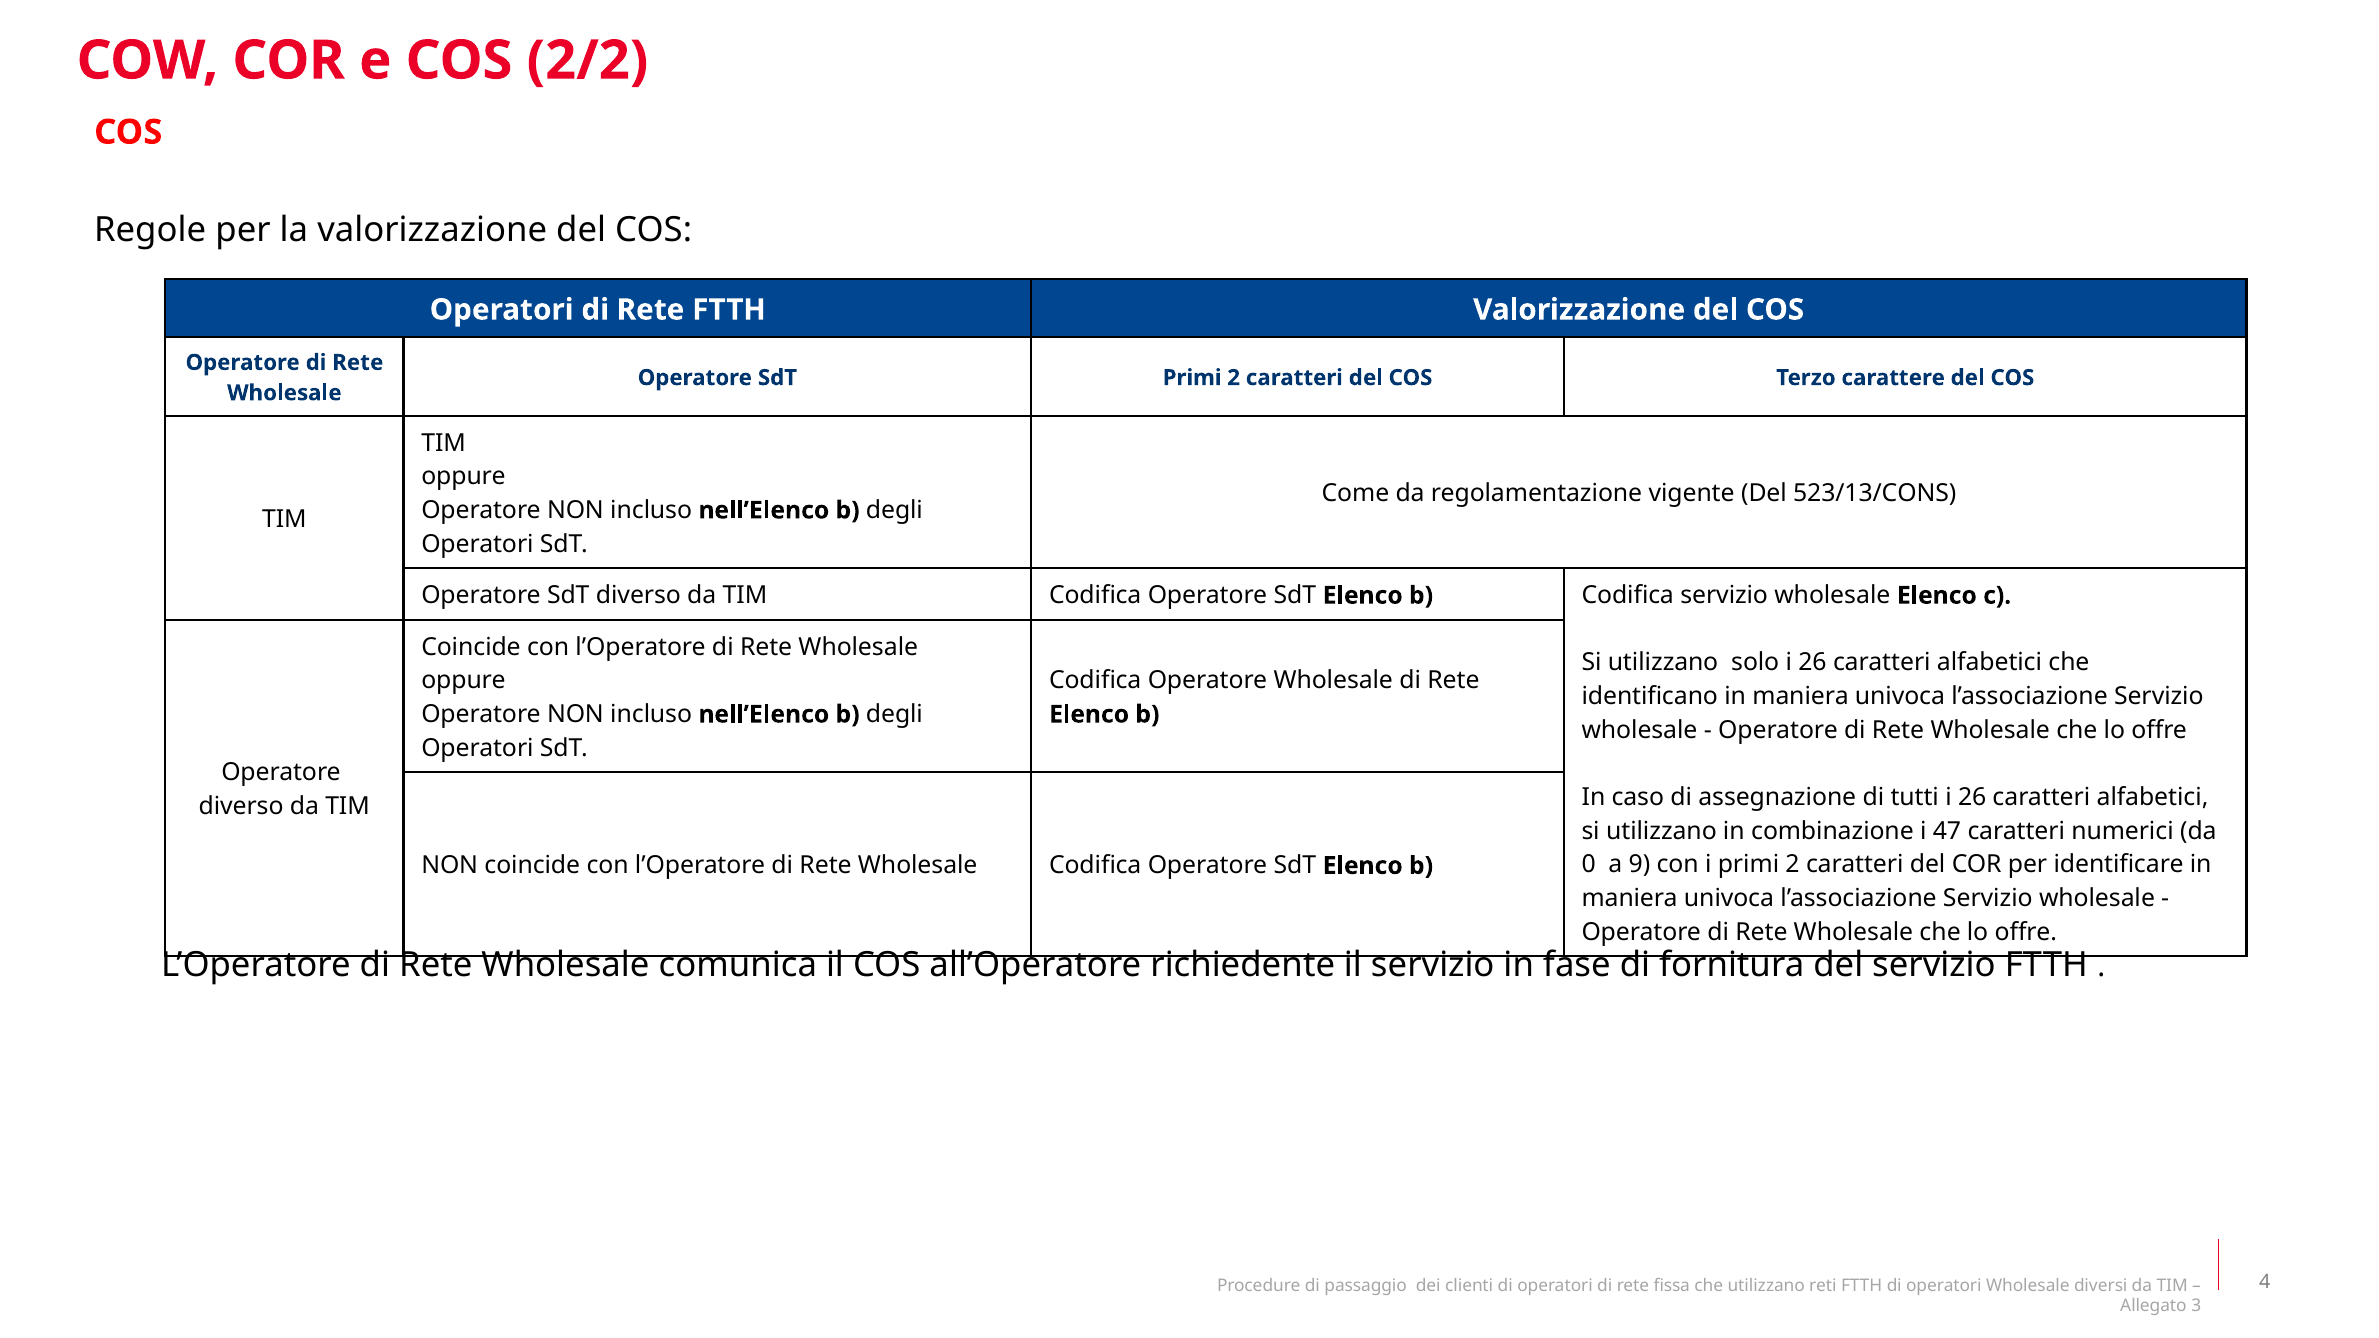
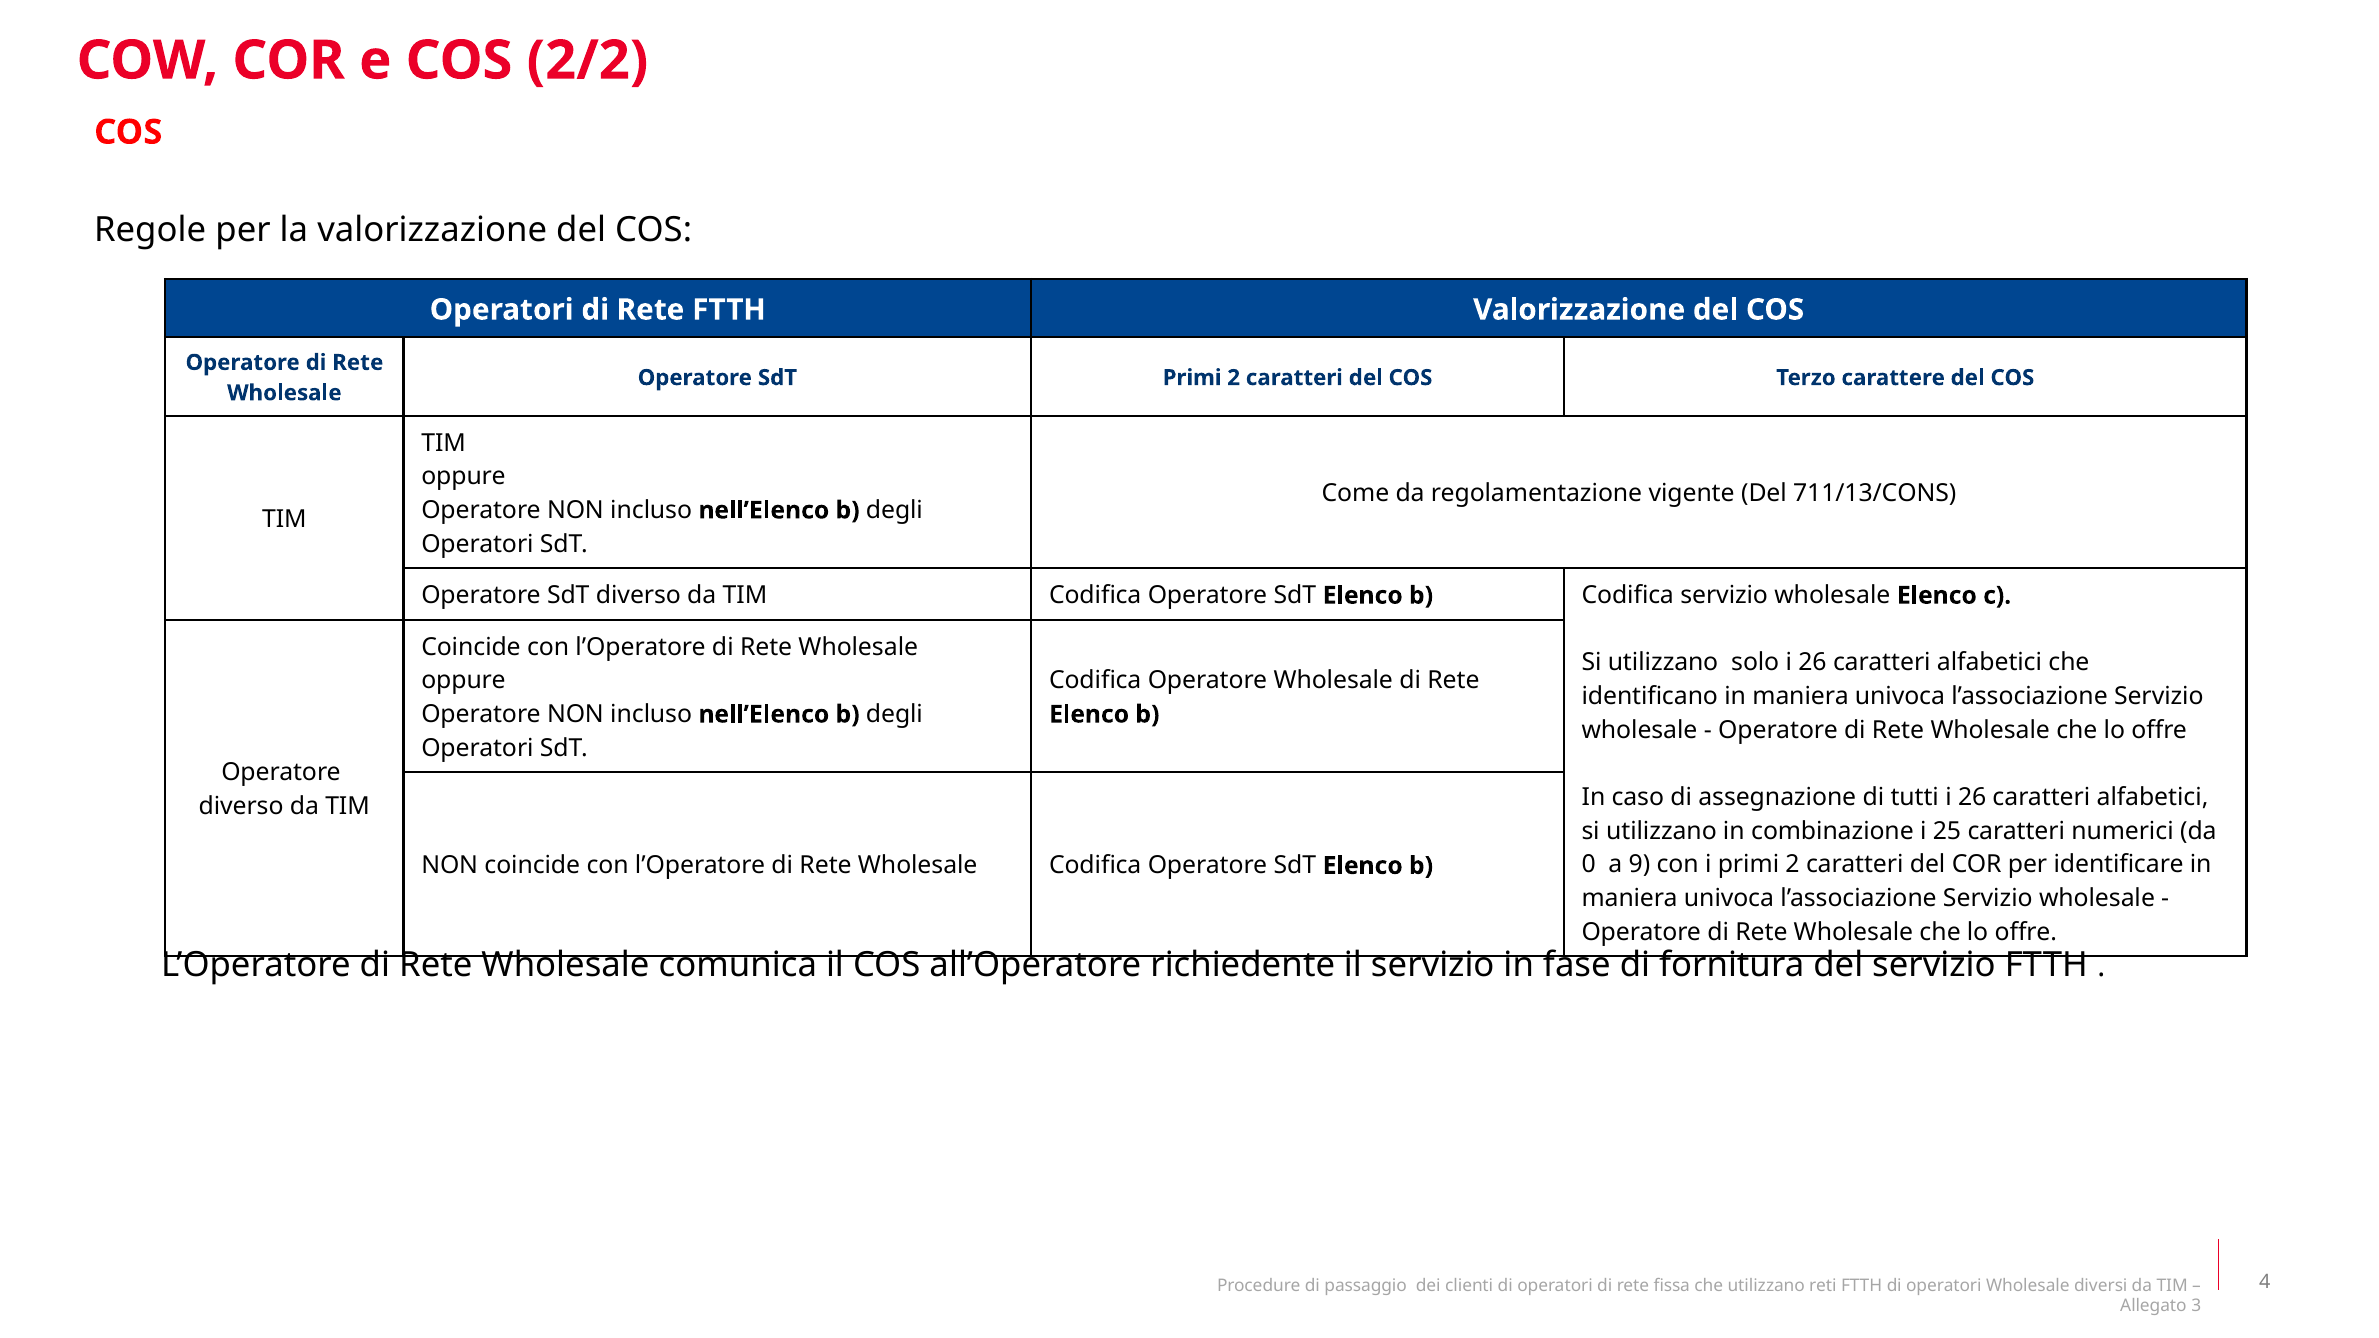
523/13/CONS: 523/13/CONS -> 711/13/CONS (1875, 494)
47: 47 -> 25 (1947, 831)
